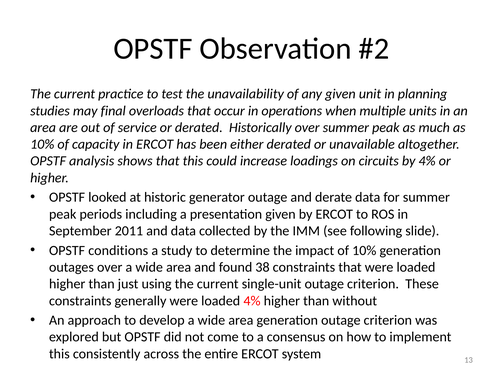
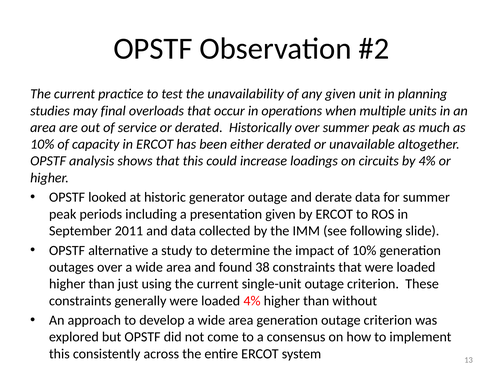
conditions: conditions -> alternative (118, 251)
